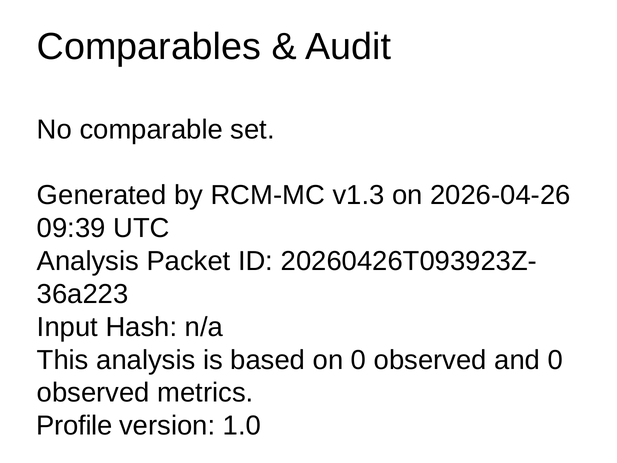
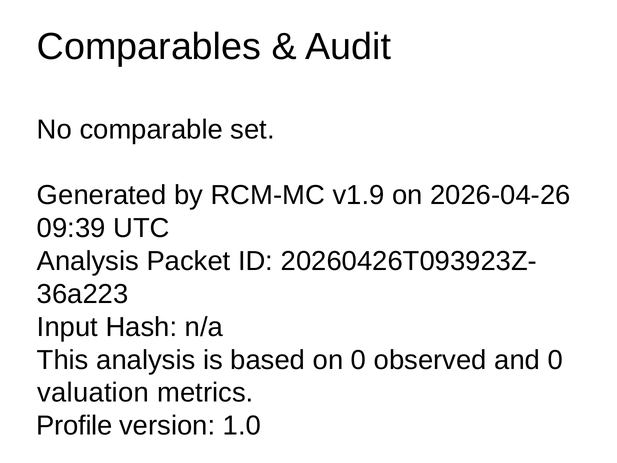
v1.3: v1.3 -> v1.9 (359, 195)
observed: observed -> valuation (93, 393)
